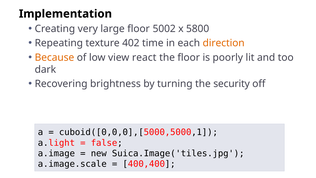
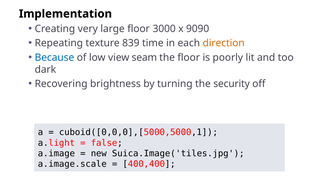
5002: 5002 -> 3000 (164, 29)
5800: 5800 -> 9090 (198, 29)
402: 402 -> 839 (131, 43)
Because colour: orange -> blue (54, 57)
react: react -> seam (144, 57)
